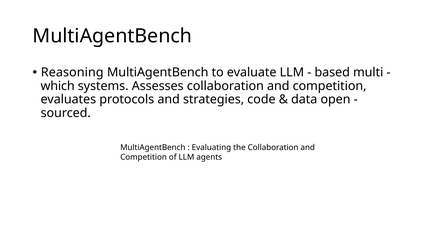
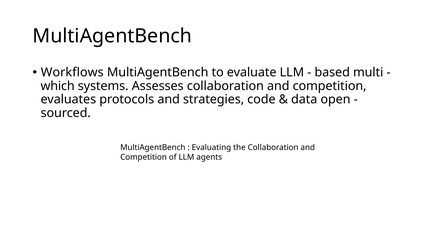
Reasoning: Reasoning -> Workflows (72, 72)
